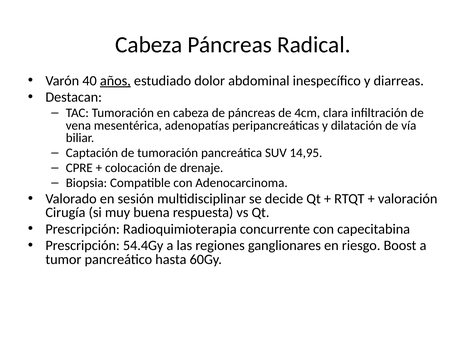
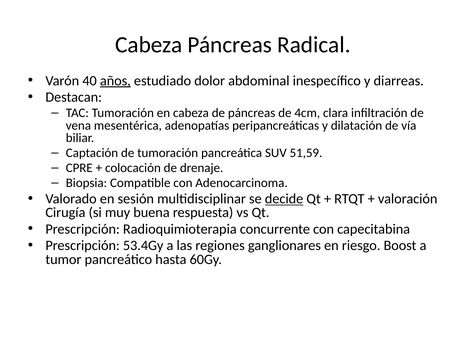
14,95: 14,95 -> 51,59 (306, 153)
decide underline: none -> present (284, 199)
54.4Gy: 54.4Gy -> 53.4Gy (143, 245)
